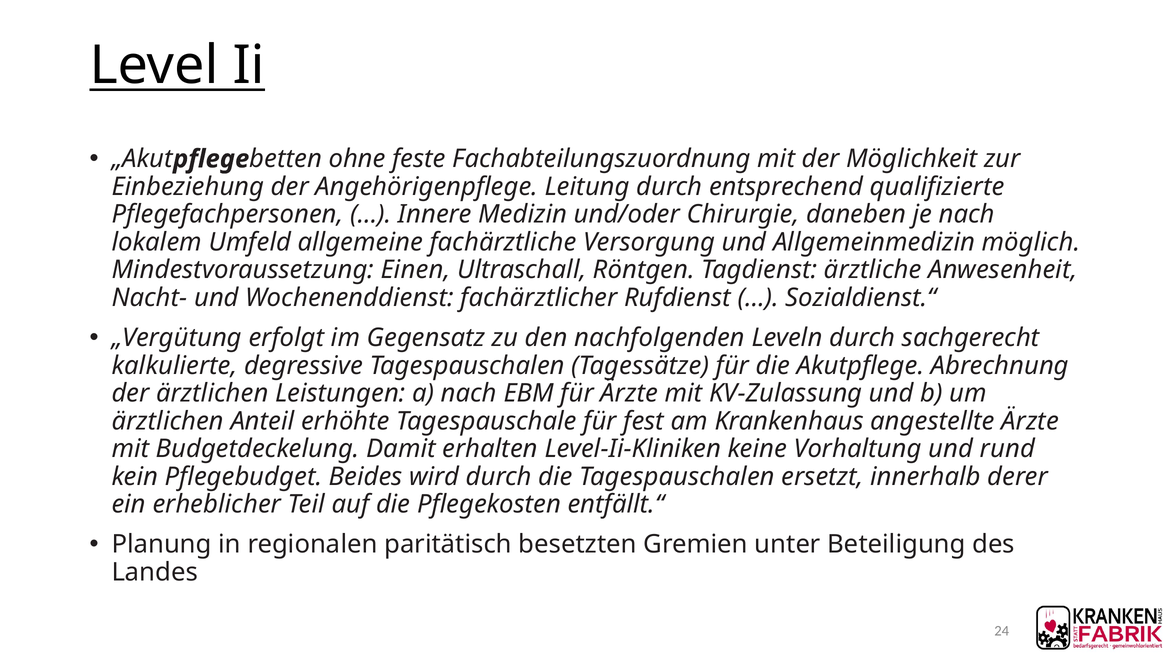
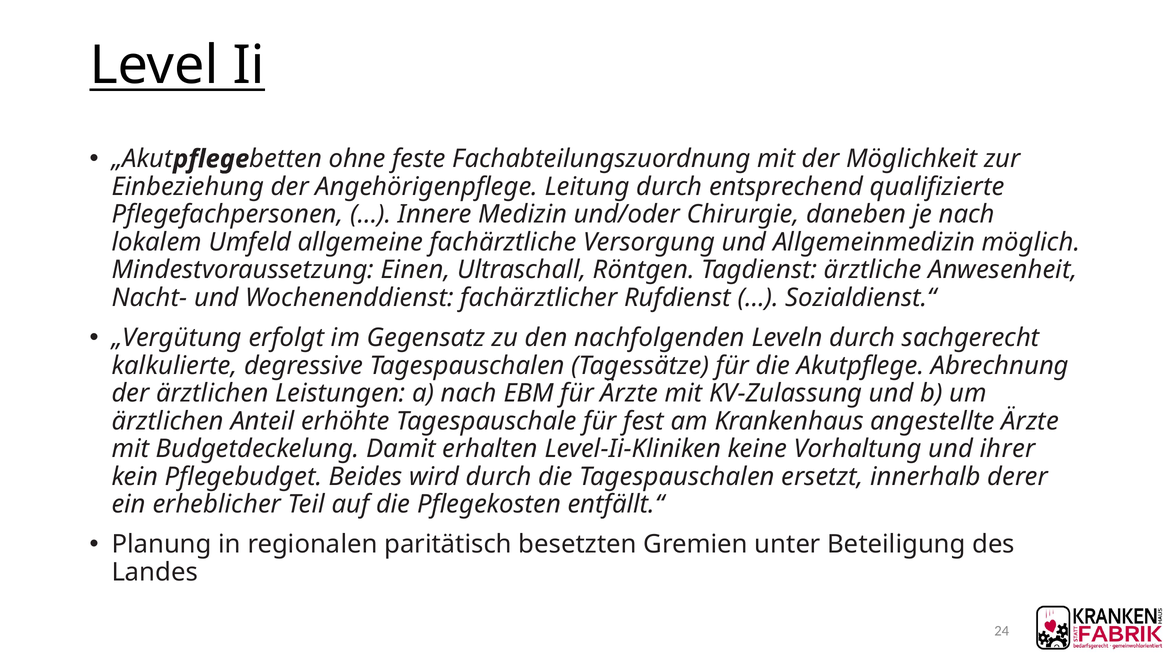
rund: rund -> ihrer (1007, 449)
